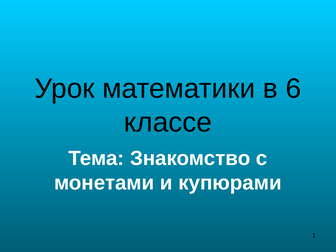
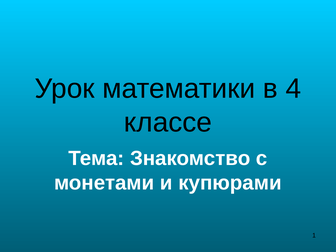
6: 6 -> 4 (293, 89)
